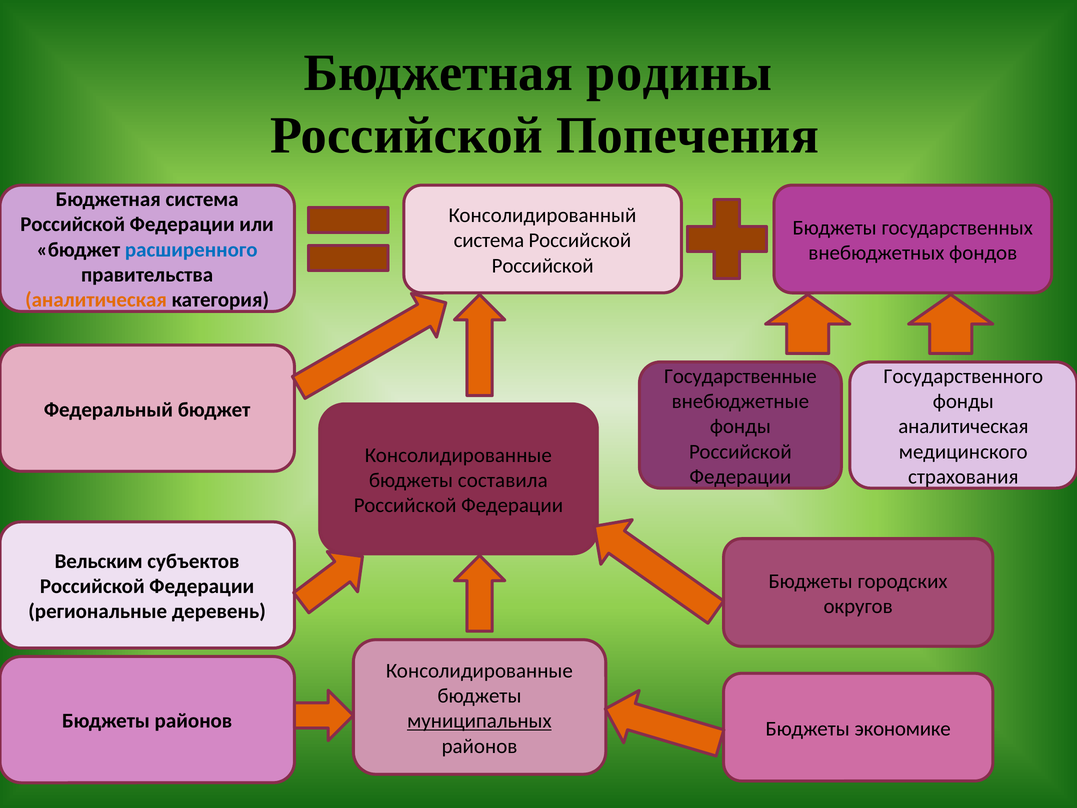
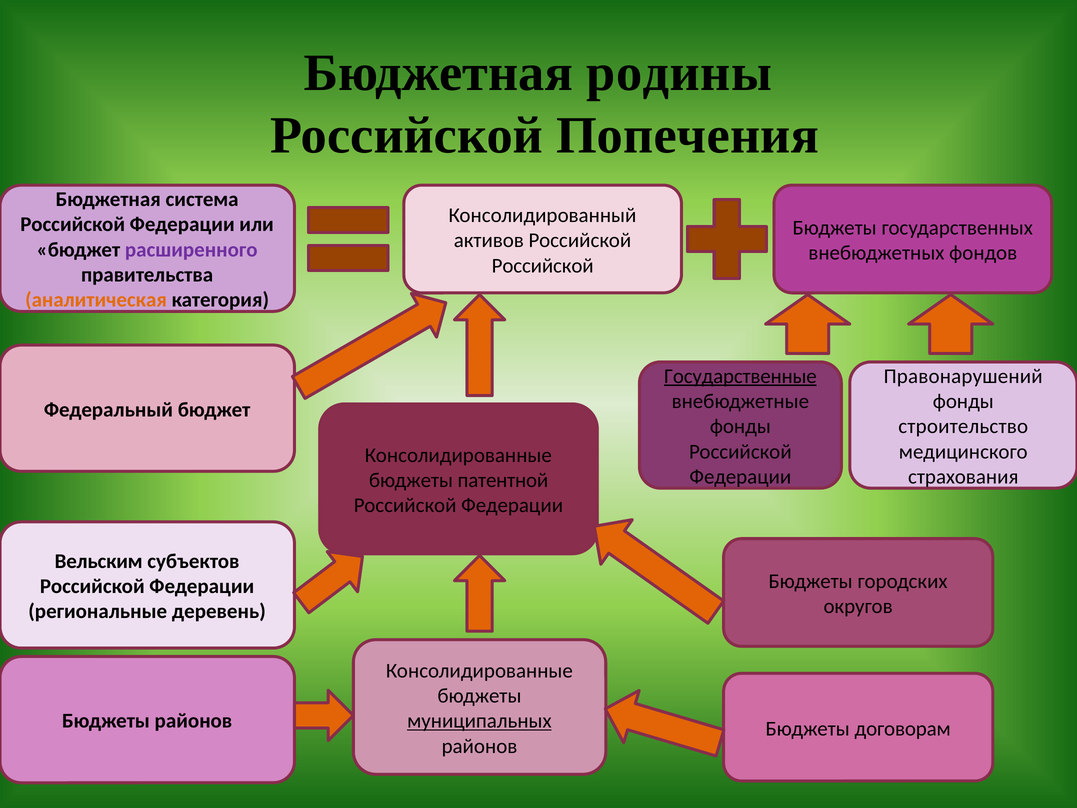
система: система -> активов (489, 240)
расширенного colour: blue -> purple (191, 250)
Государственные underline: none -> present (740, 376)
Государственного: Государственного -> Правонарушений (963, 376)
аналитическая: аналитическая -> строительство (963, 426)
составила: составила -> патентной (503, 480)
экономике: экономике -> договорам (903, 728)
